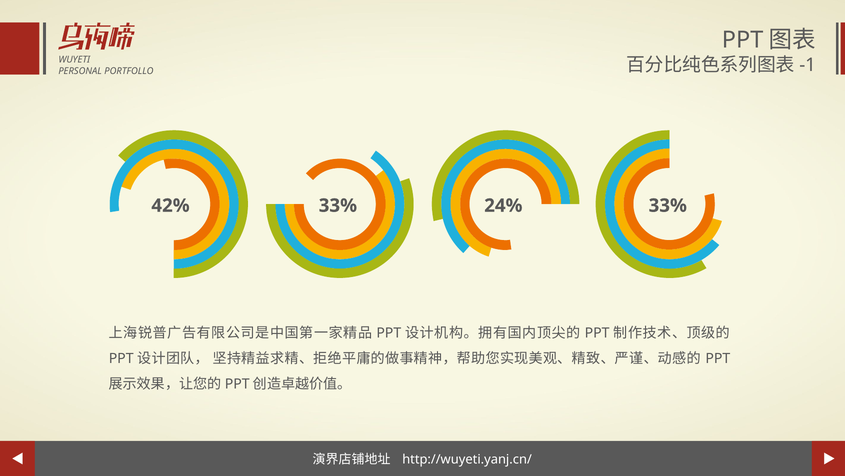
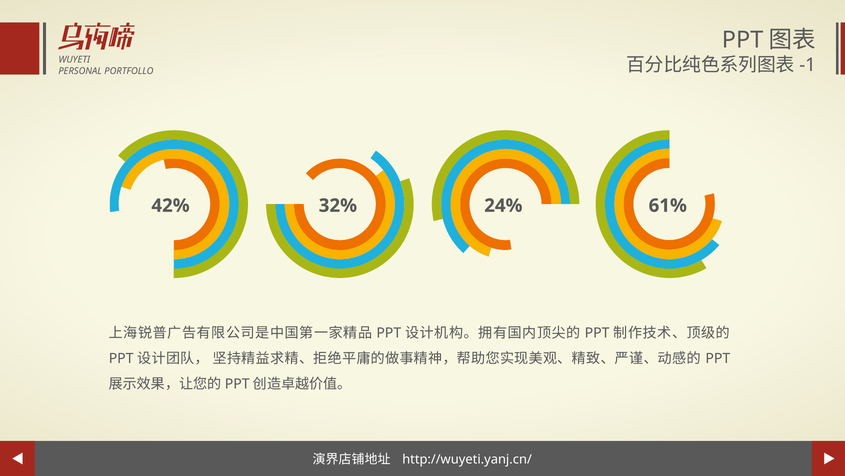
33%: 33% -> 32% (338, 205)
24% 33%: 33% -> 61% (668, 205)
